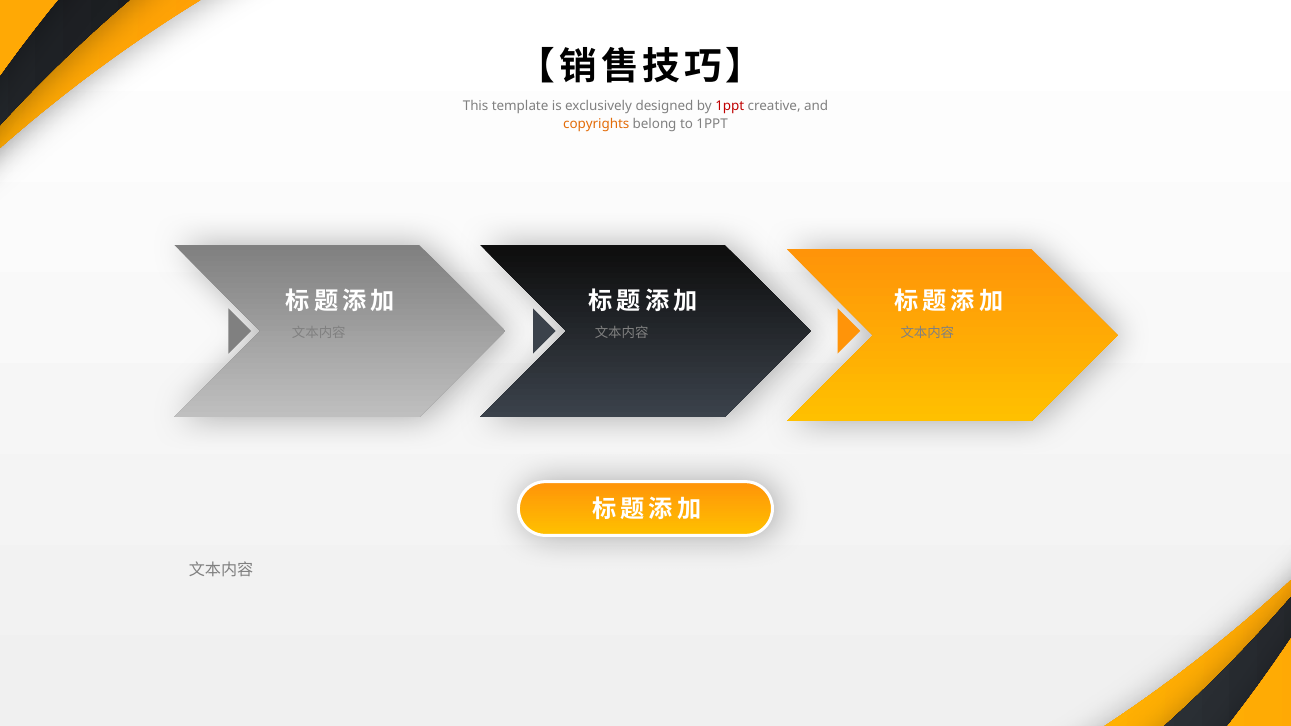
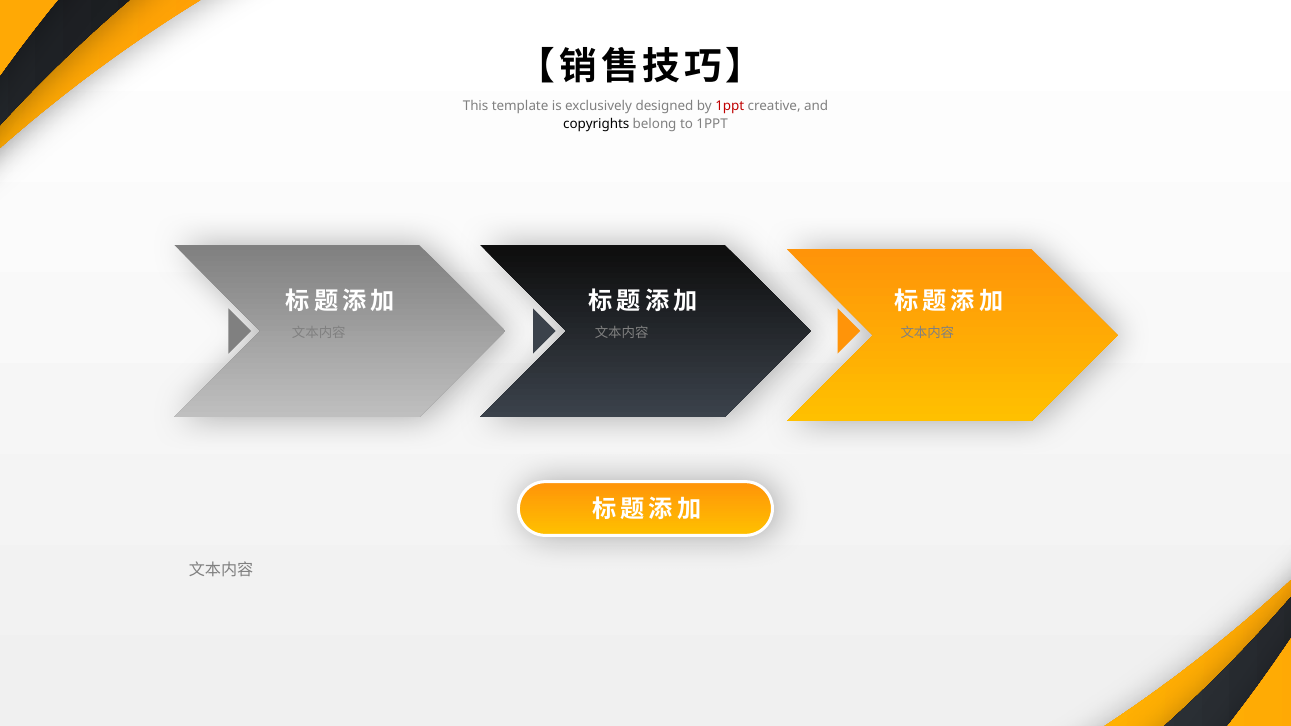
copyrights colour: orange -> black (596, 124)
